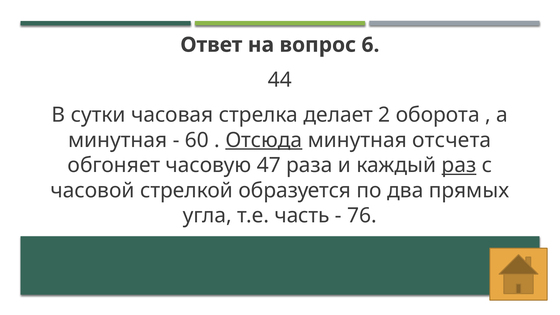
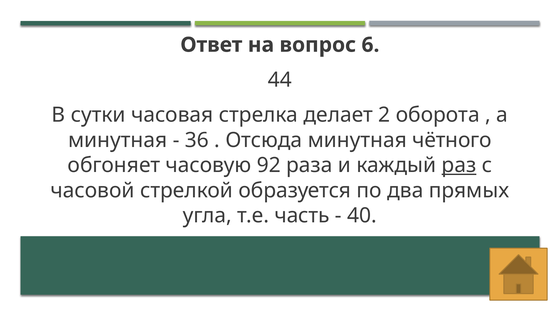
60: 60 -> 36 (197, 140)
Отсюда underline: present -> none (264, 140)
отсчета: отсчета -> чётного (452, 140)
47: 47 -> 92 (269, 165)
76: 76 -> 40 (362, 216)
